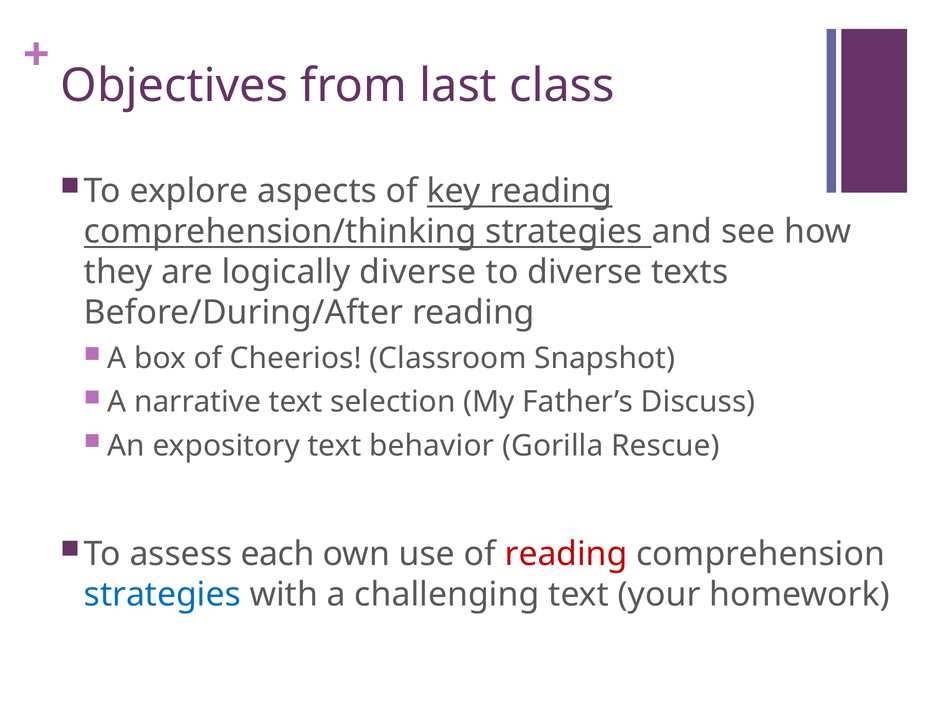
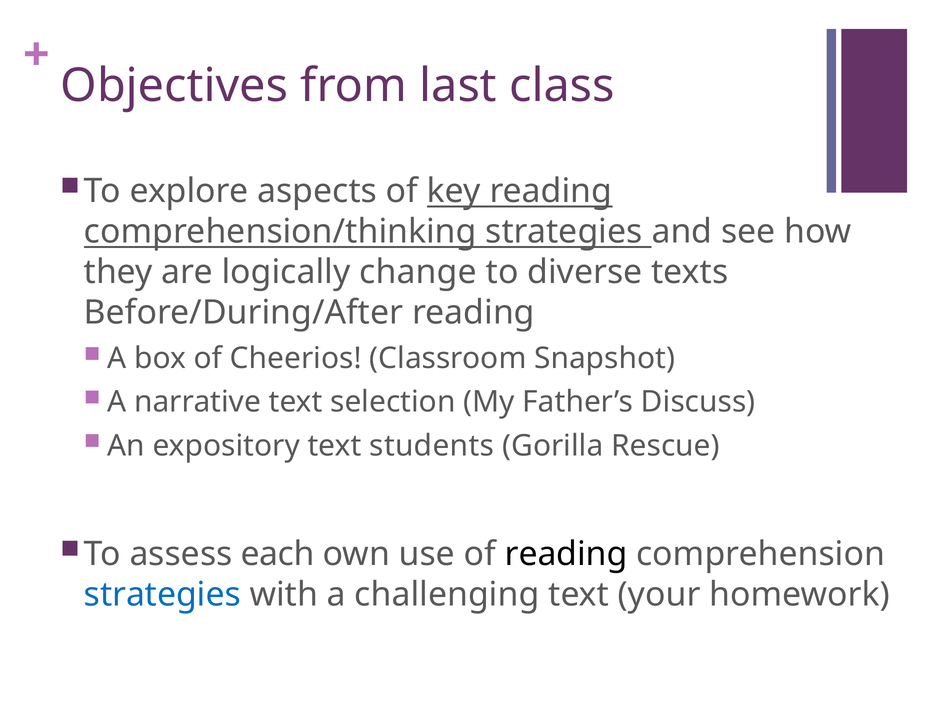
logically diverse: diverse -> change (418, 272)
behavior: behavior -> students (432, 446)
reading colour: red -> black (566, 555)
